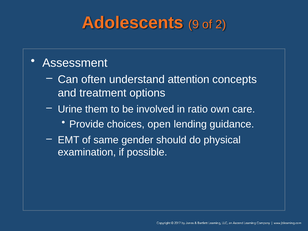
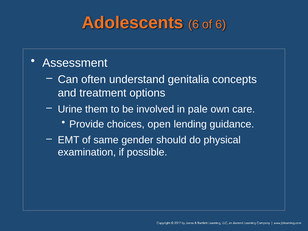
Adolescents 9: 9 -> 6 (194, 24)
of 2: 2 -> 6 (221, 24)
attention: attention -> genitalia (189, 80)
ratio: ratio -> pale (198, 109)
